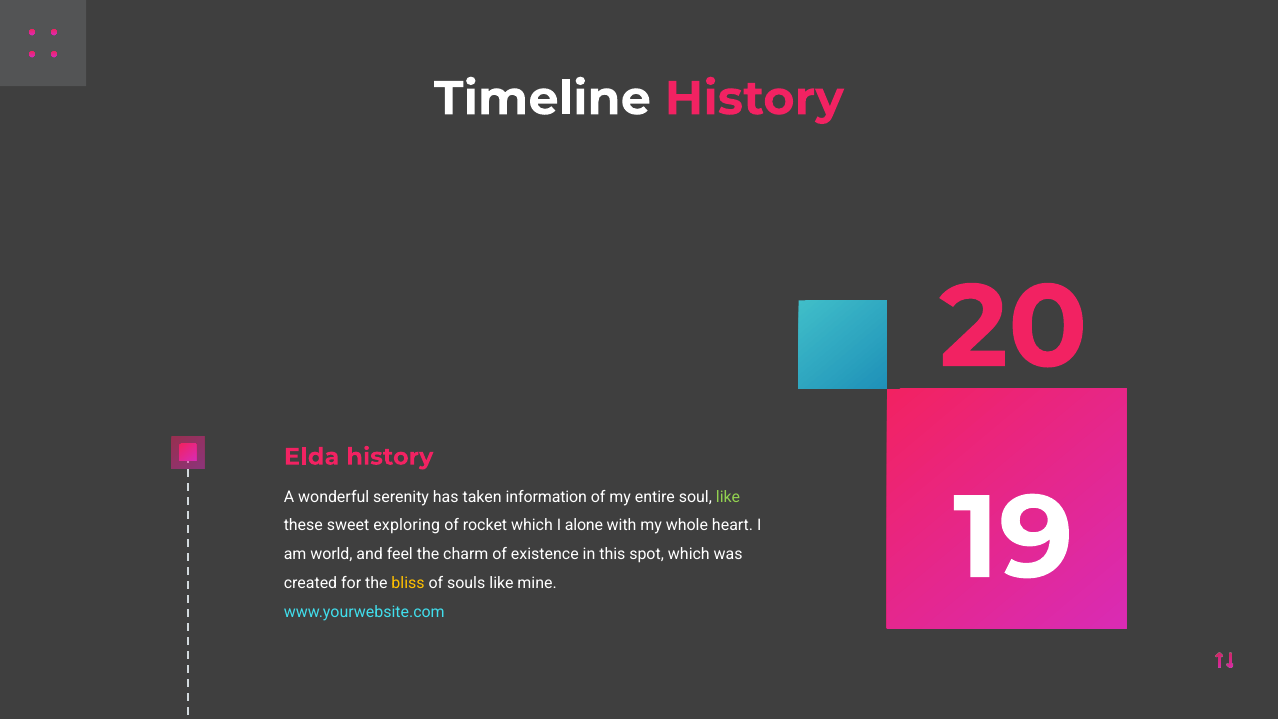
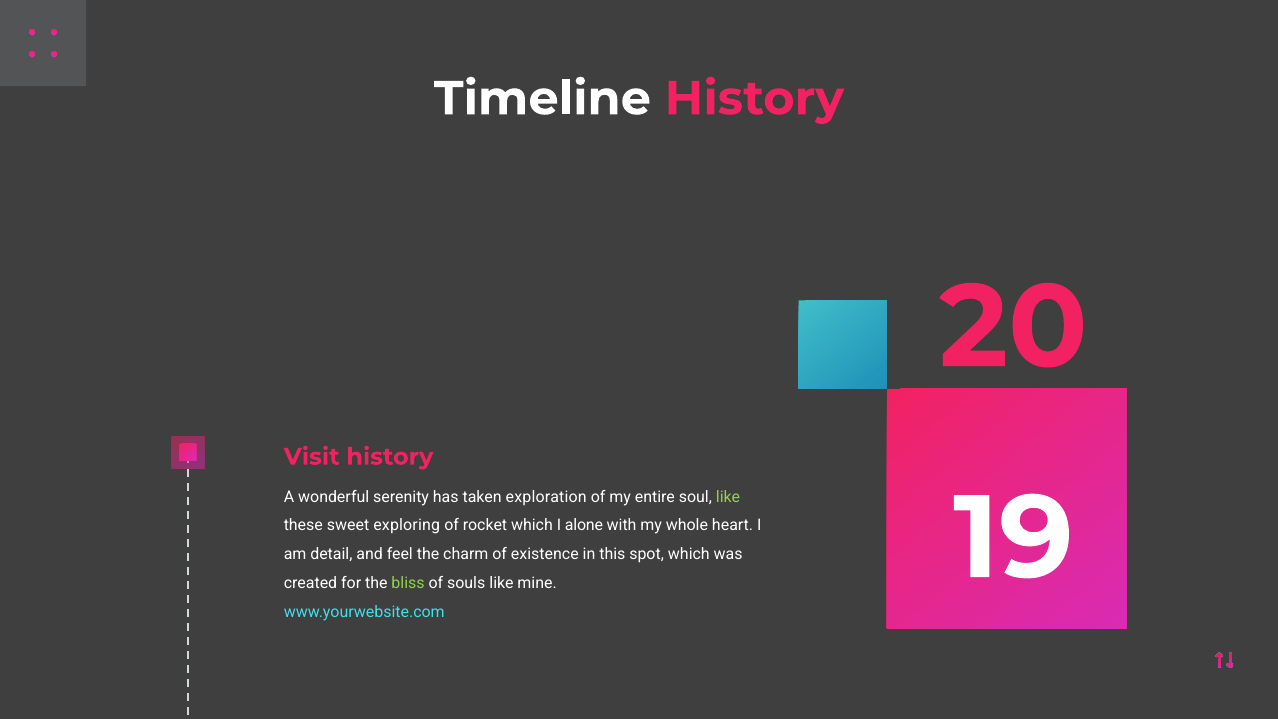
Elda: Elda -> Visit (312, 457)
information: information -> exploration (546, 497)
world: world -> detail (331, 554)
bliss colour: yellow -> light green (408, 583)
